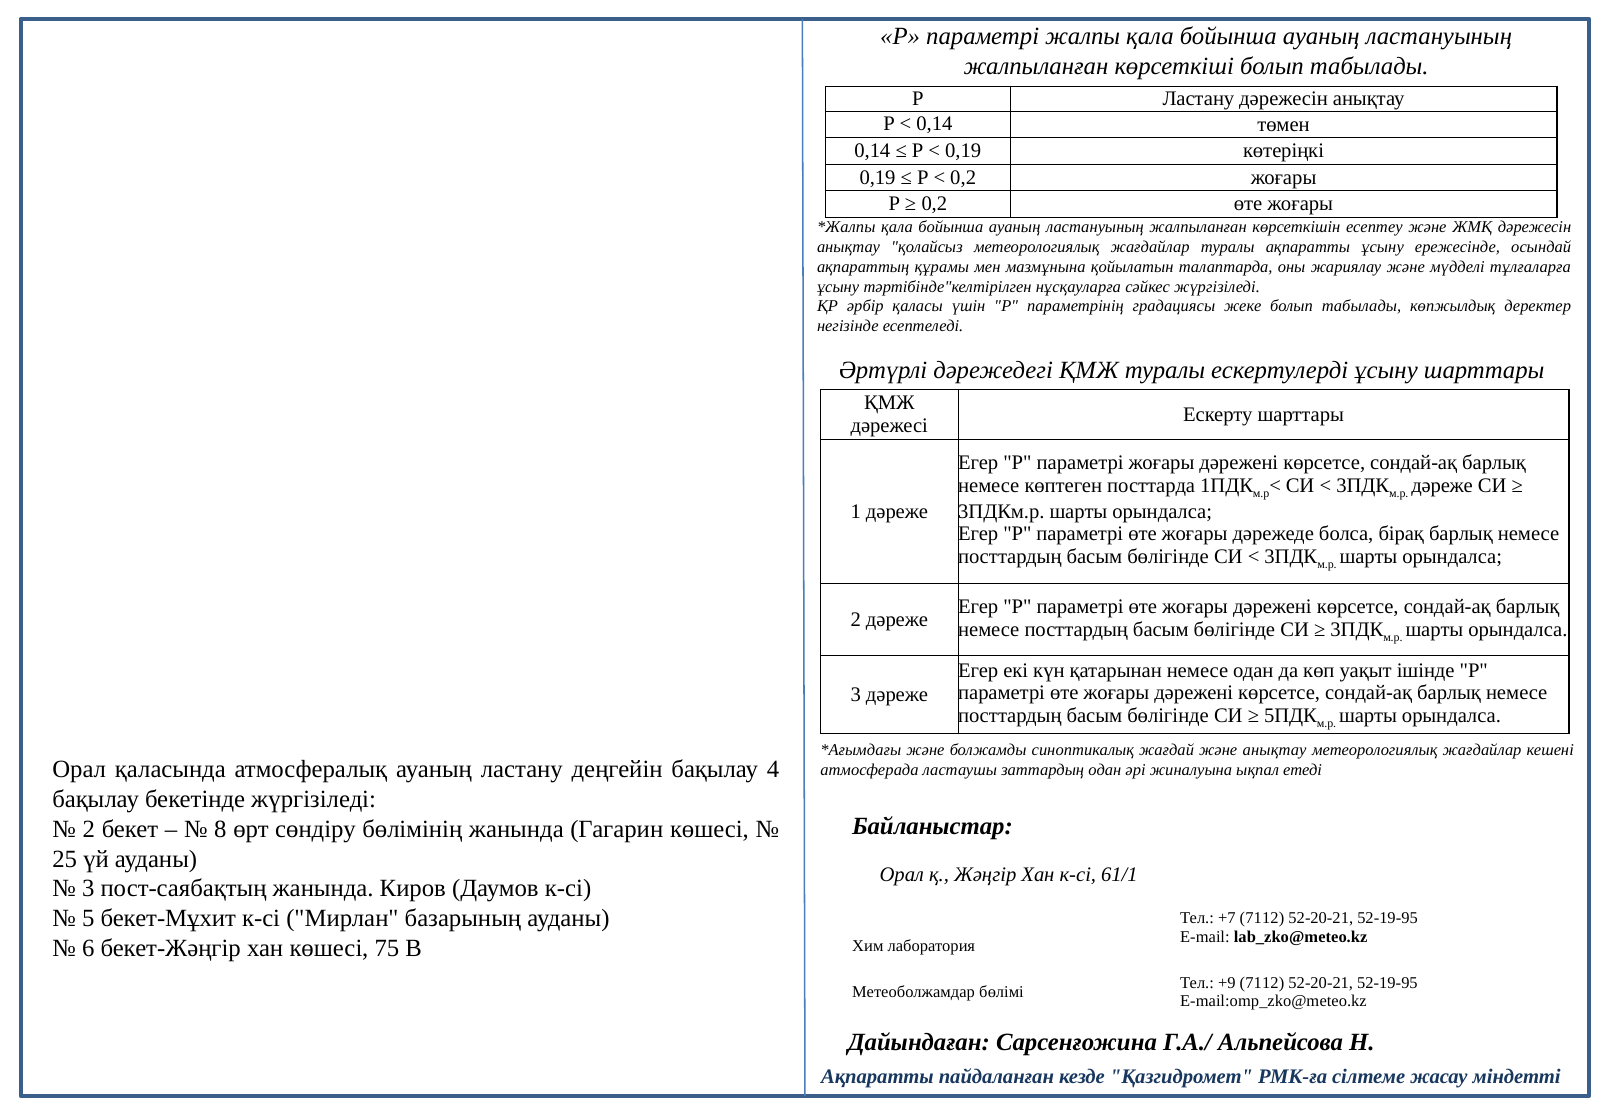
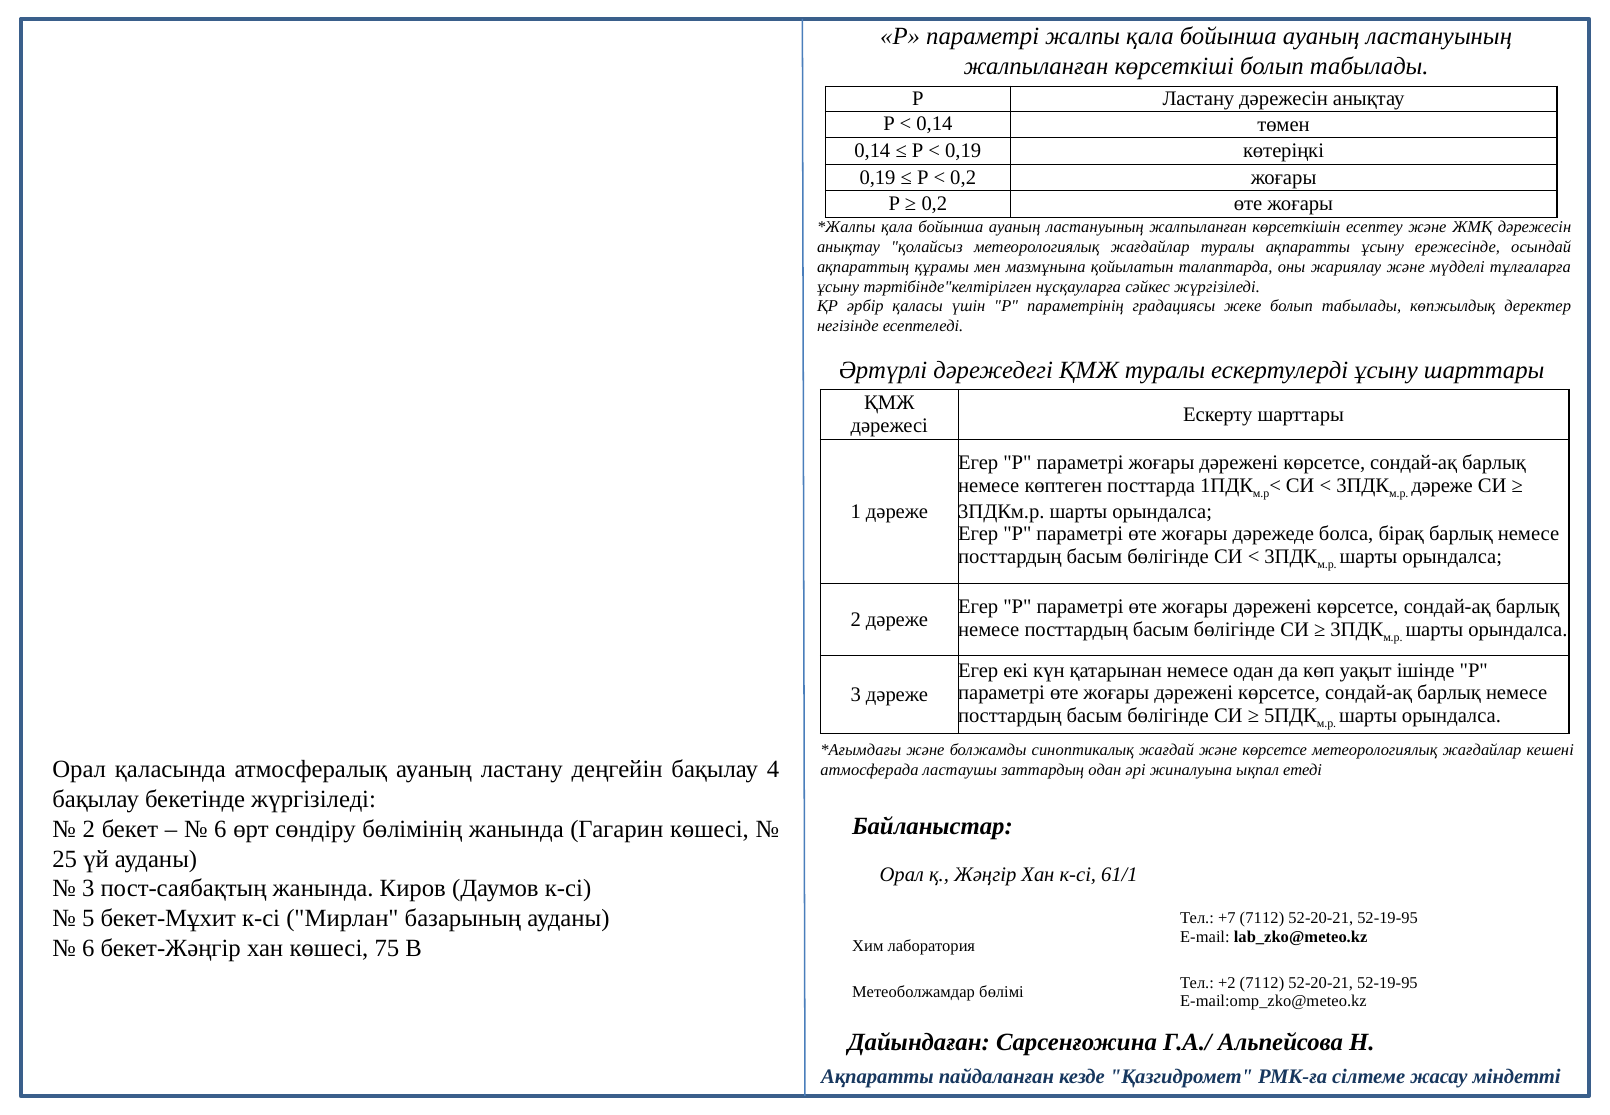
және анықтау: анықтау -> көрсетсе (1275, 750)
8: 8 -> 6 (220, 829)
+9: +9 -> +2 (1227, 982)
